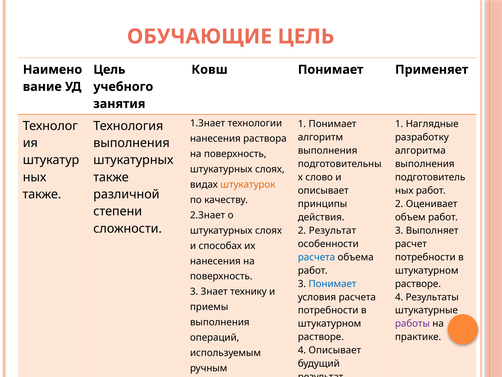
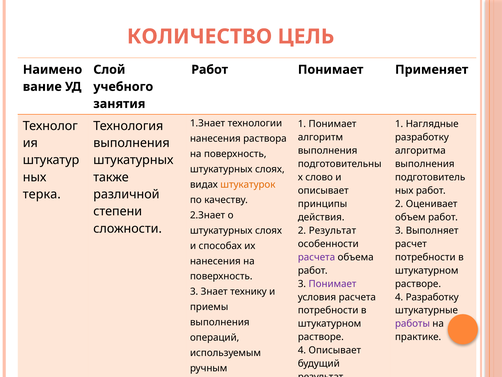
ОБУЧАЮЩИЕ: ОБУЧАЮЩИЕ -> КОЛИЧЕСТВО (200, 37)
Цель: Цель -> Слой (109, 70)
Ковш: Ковш -> Работ (210, 70)
также: также -> терка (42, 194)
расчета colour: blue -> purple (316, 257)
Понимает colour: blue -> purple (333, 283)
4 Результаты: Результаты -> Разработку (432, 297)
